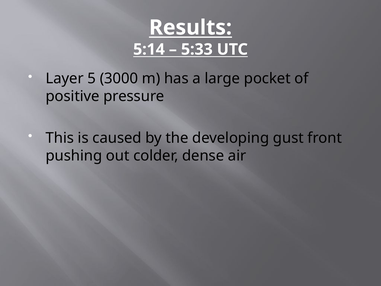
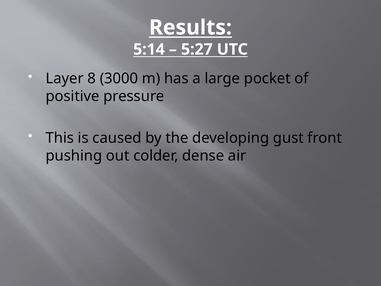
5:33: 5:33 -> 5:27 (197, 49)
5: 5 -> 8 (92, 78)
